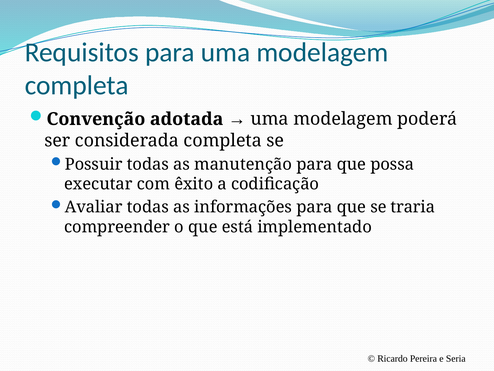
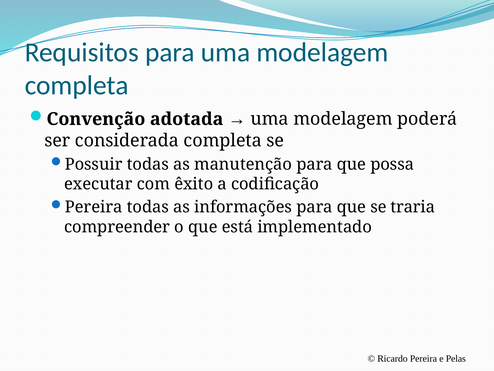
Avaliar: Avaliar -> Pereira (94, 207)
Seria: Seria -> Pelas (456, 358)
